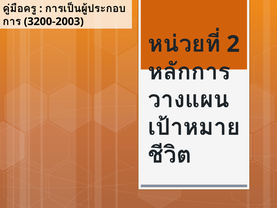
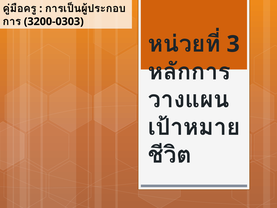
3200-2003: 3200-2003 -> 3200-0303 (54, 22)
2: 2 -> 3 (233, 44)
